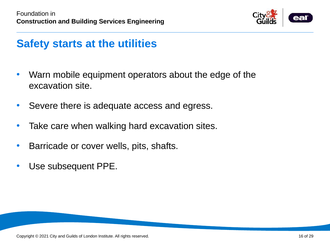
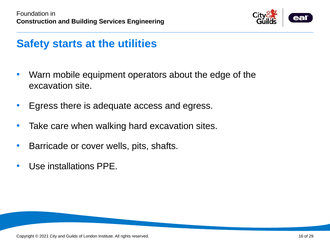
Severe: Severe -> Egress (43, 106)
subsequent: subsequent -> installations (71, 167)
